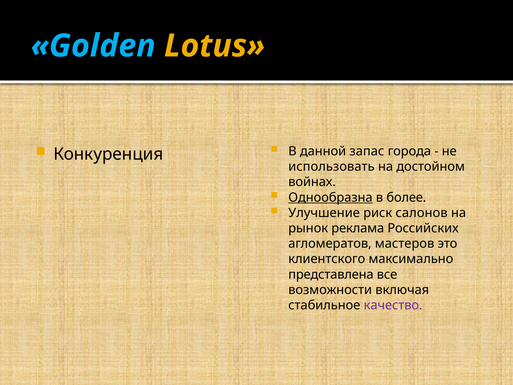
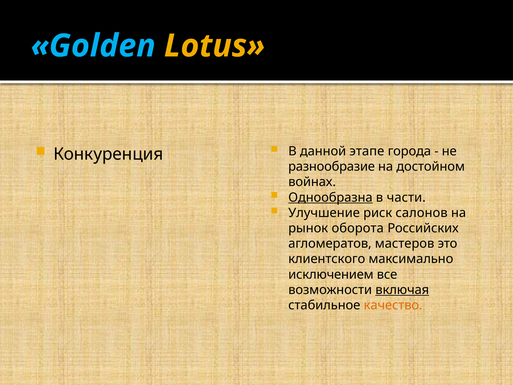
запас: запас -> этапе (367, 151)
использовать: использовать -> разнообразие (332, 167)
более: более -> части (406, 197)
реклама: реклама -> оборота (358, 228)
представлена: представлена -> исключением (331, 274)
включая underline: none -> present (402, 290)
качество colour: purple -> orange (393, 305)
